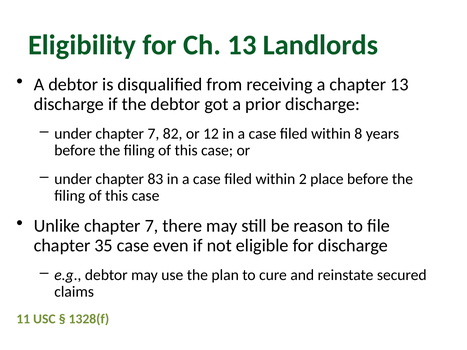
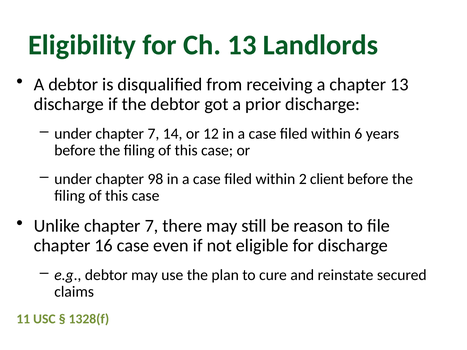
82: 82 -> 14 (173, 134)
8: 8 -> 6 (358, 134)
83: 83 -> 98 (155, 179)
place: place -> client (327, 179)
35: 35 -> 16 (104, 246)
